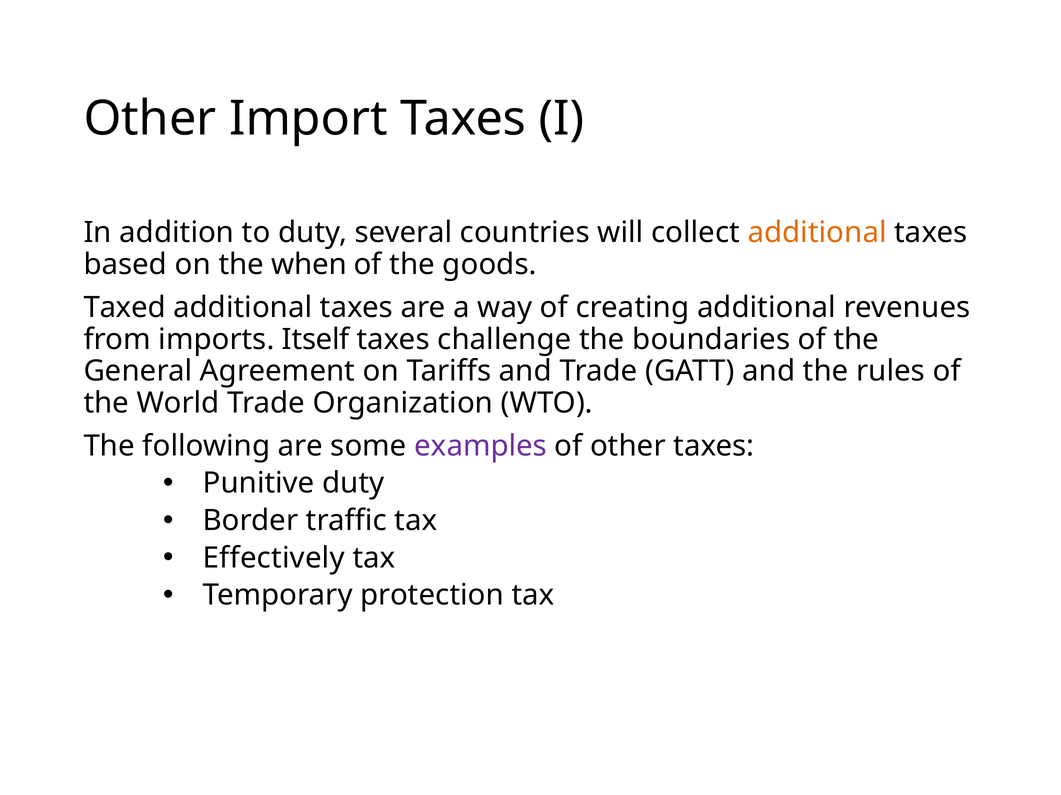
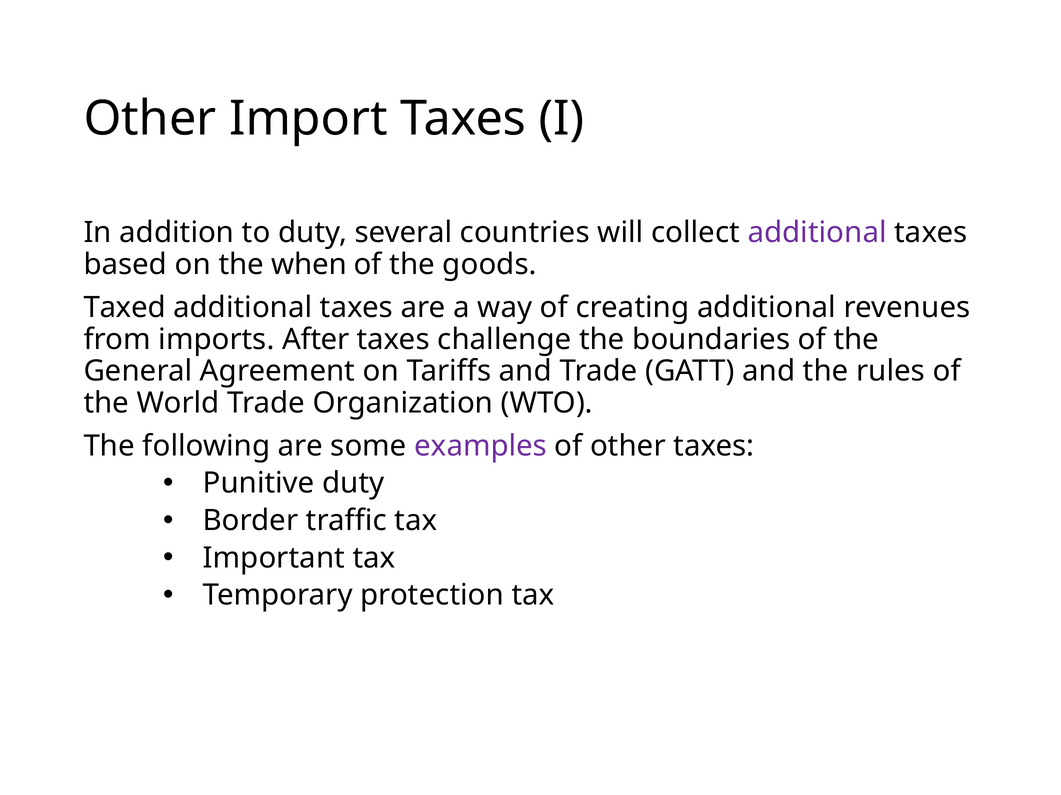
additional colour: orange -> purple (817, 233)
Itself: Itself -> After (316, 340)
Effectively: Effectively -> Important (274, 558)
